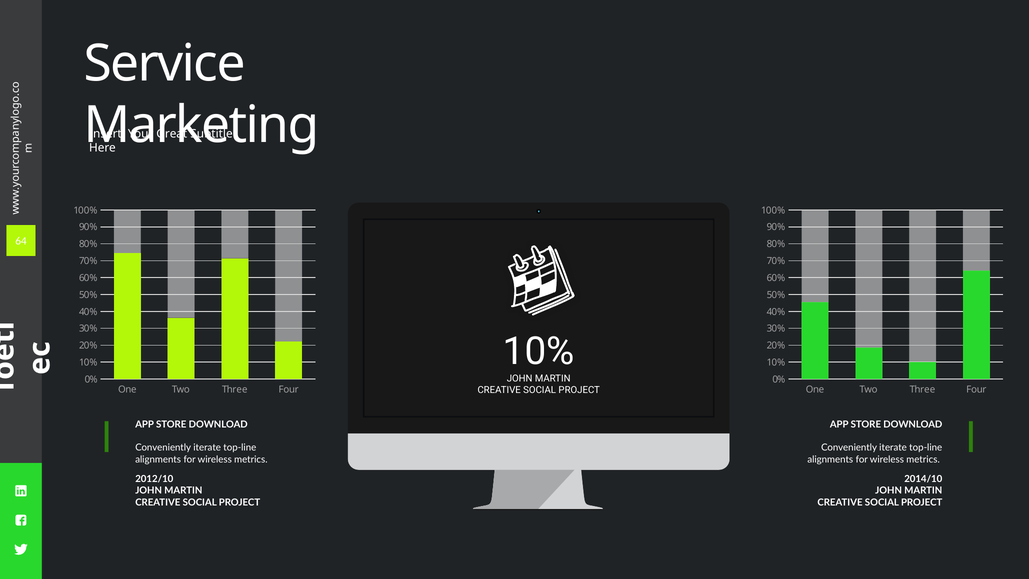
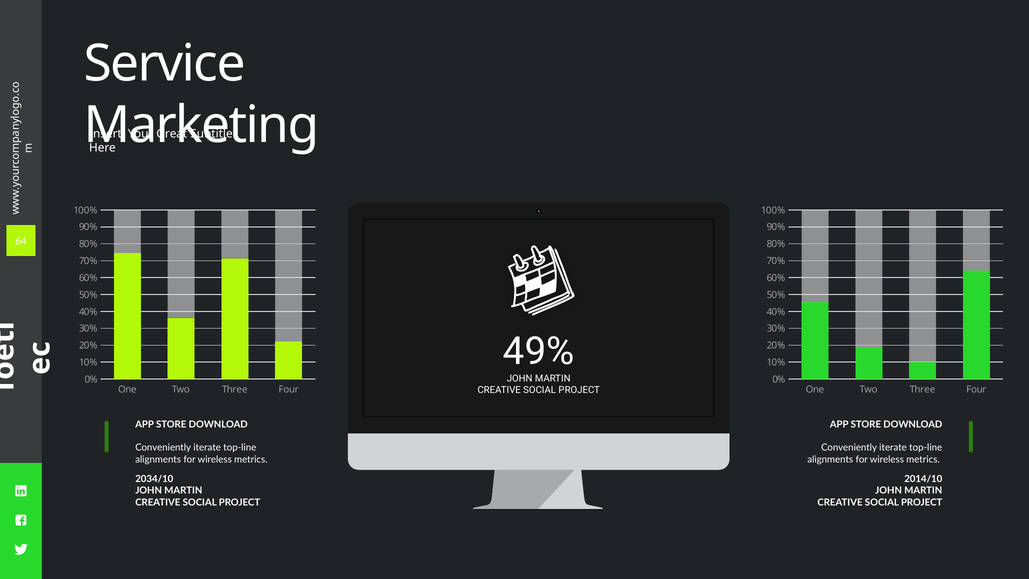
10%: 10% -> 49% (539, 351)
2012/10: 2012/10 -> 2034/10 (154, 479)
